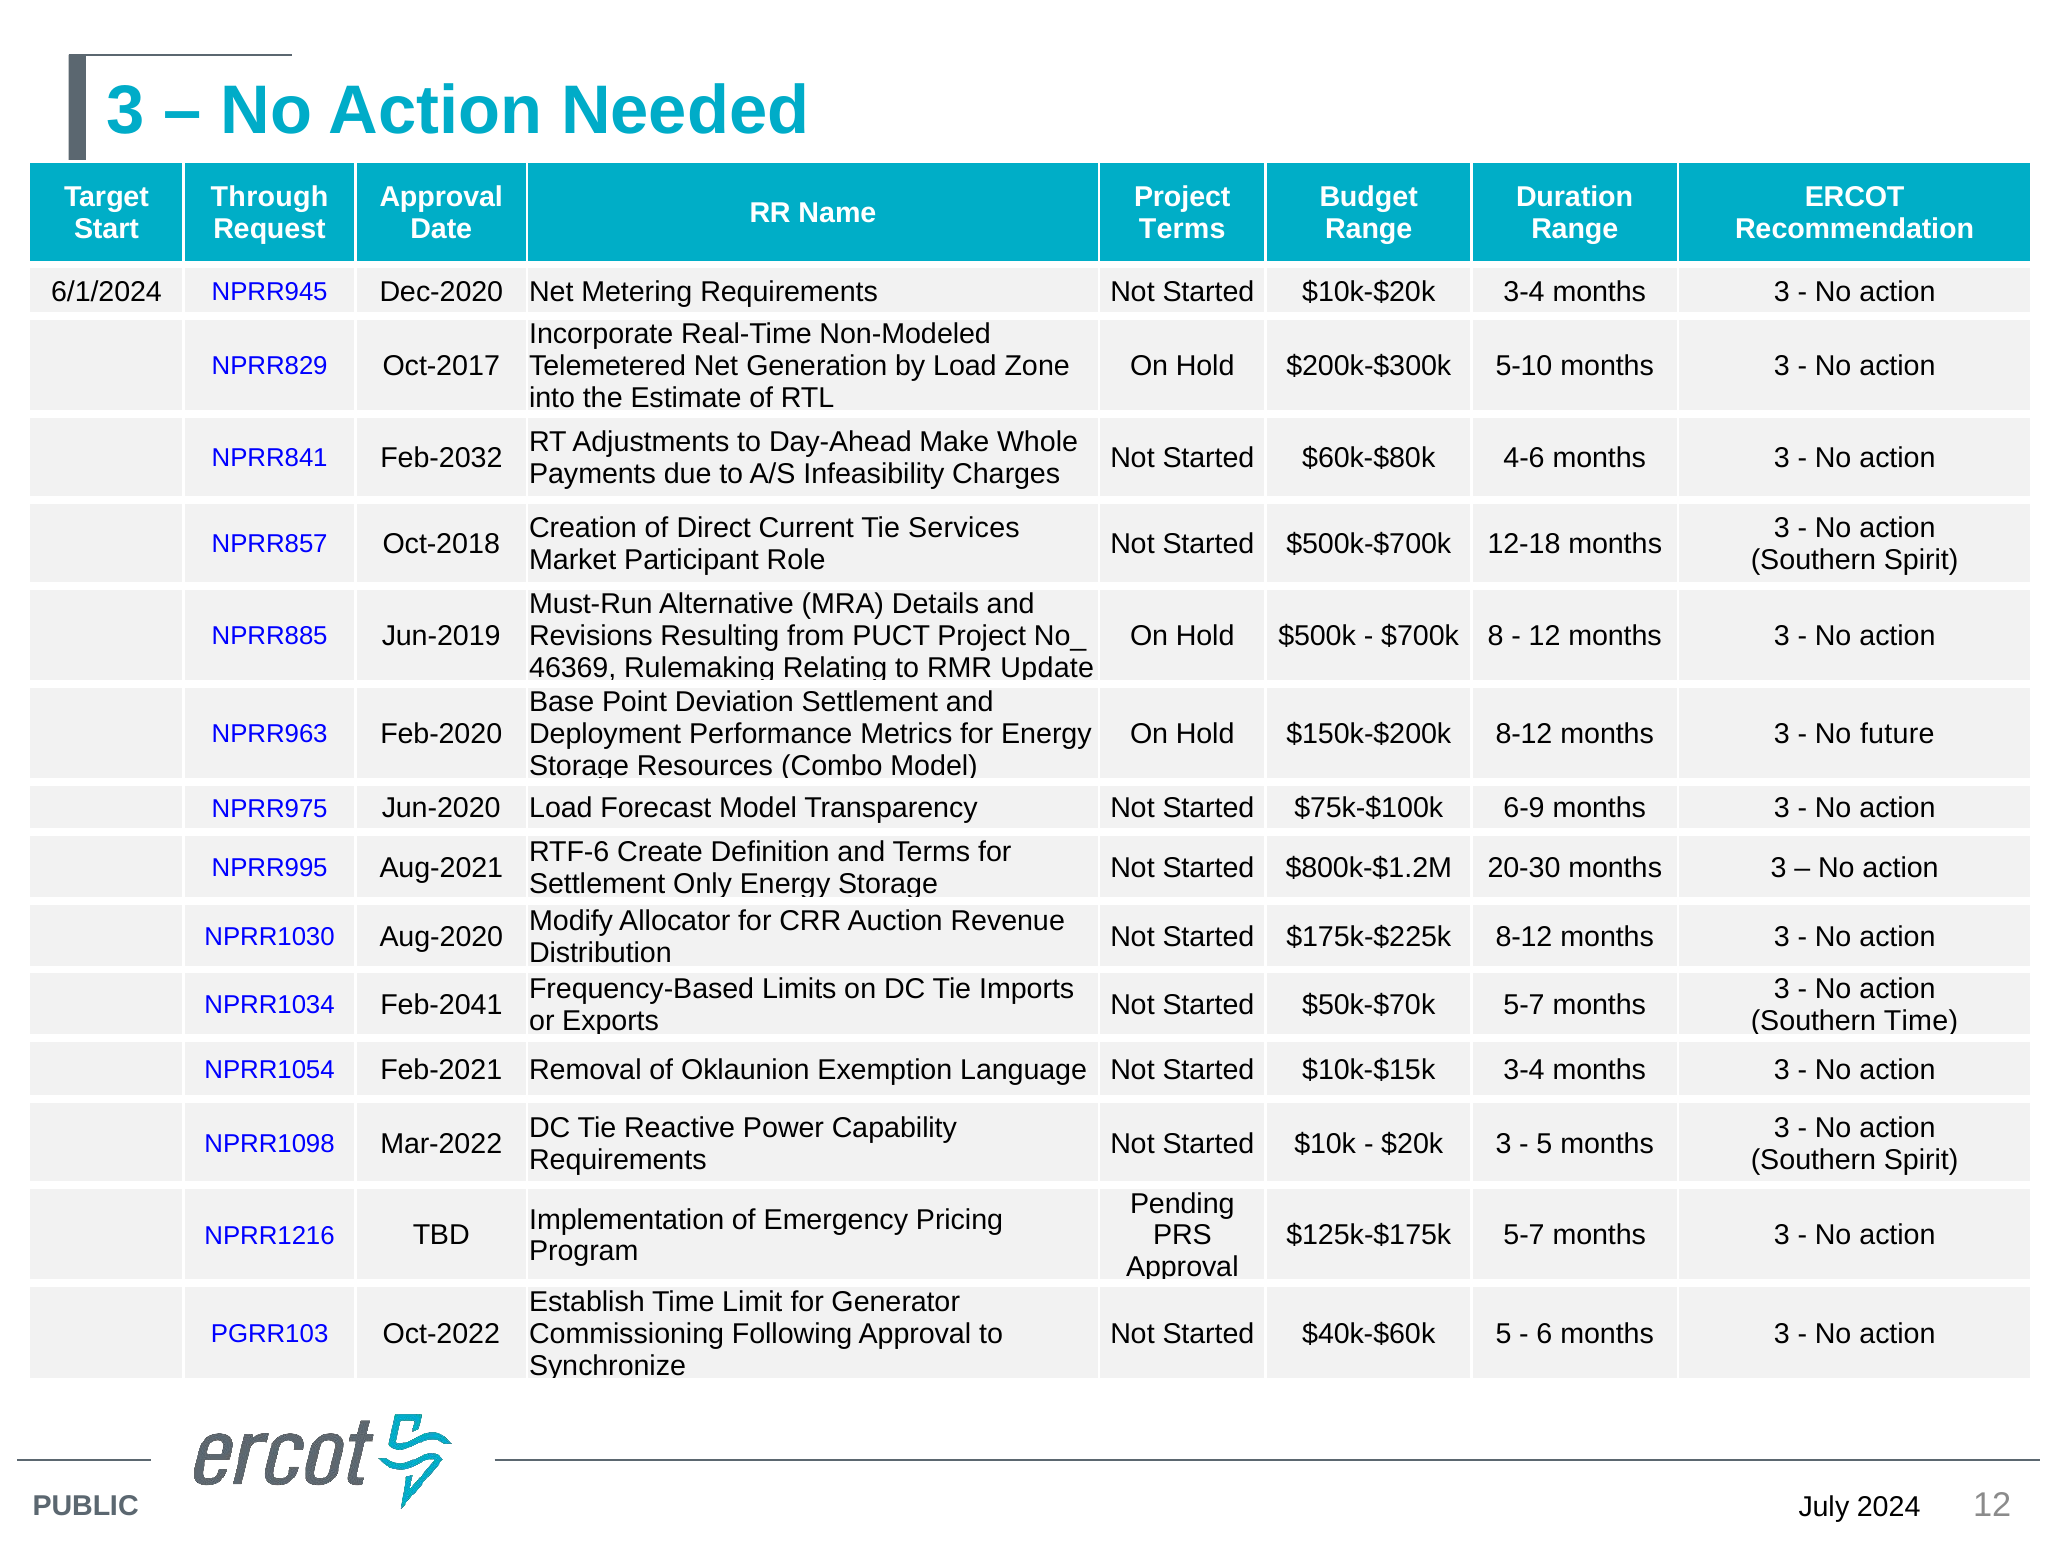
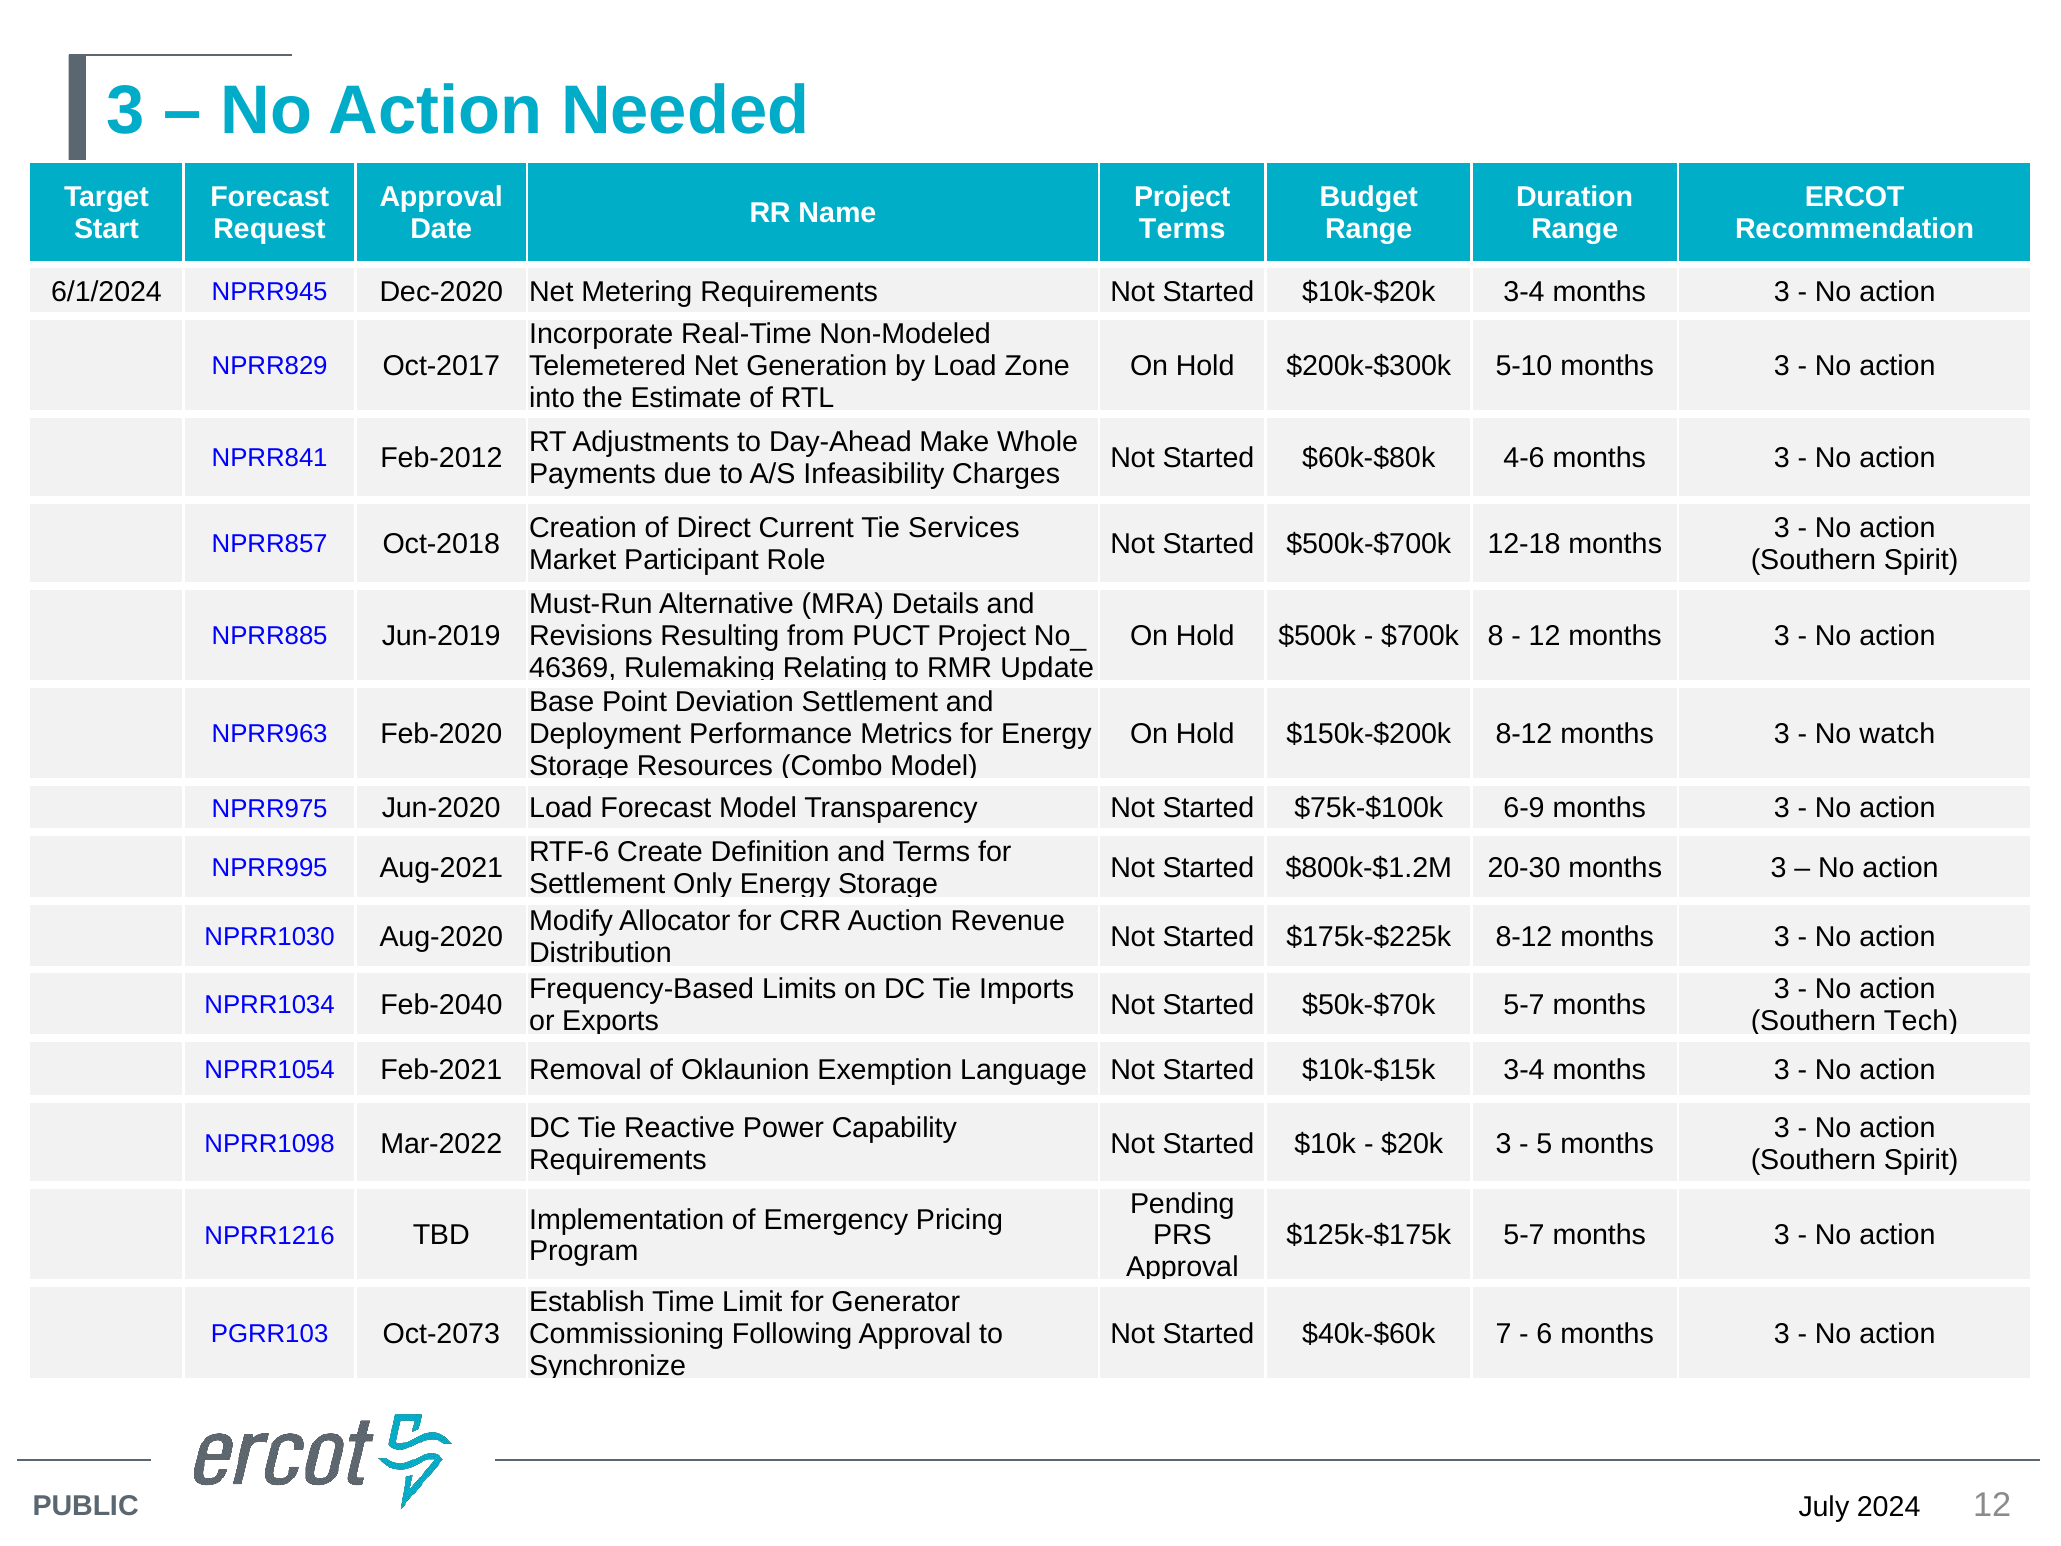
Through: Through -> Forecast (270, 197)
Feb-2032: Feb-2032 -> Feb-2012 (441, 458)
future: future -> watch (1897, 734)
Feb-2041: Feb-2041 -> Feb-2040 (441, 1005)
Southern Time: Time -> Tech (1921, 1021)
$40k-$60k 5: 5 -> 7 (1503, 1333)
Oct-2022: Oct-2022 -> Oct-2073 (441, 1333)
